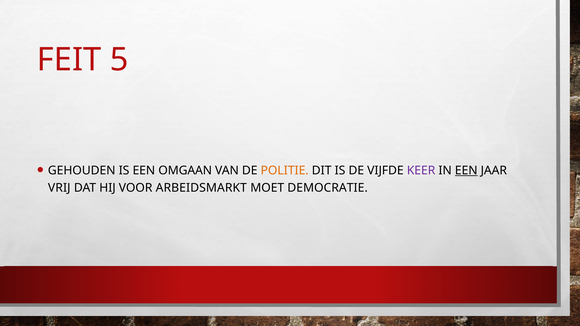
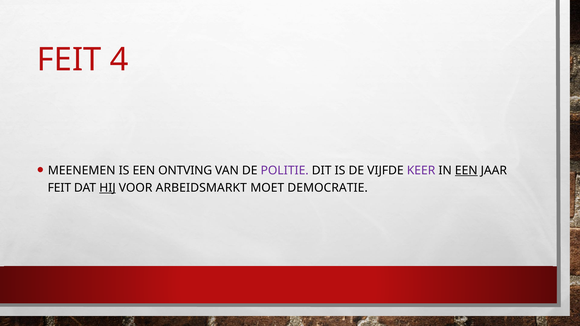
5: 5 -> 4 (119, 60)
GEHOUDEN: GEHOUDEN -> MEENEMEN (82, 171)
OMGAAN: OMGAAN -> ONTVING (185, 171)
POLITIE colour: orange -> purple (285, 171)
VRIJ: VRIJ -> FEIT (59, 188)
HIJ underline: none -> present (107, 188)
